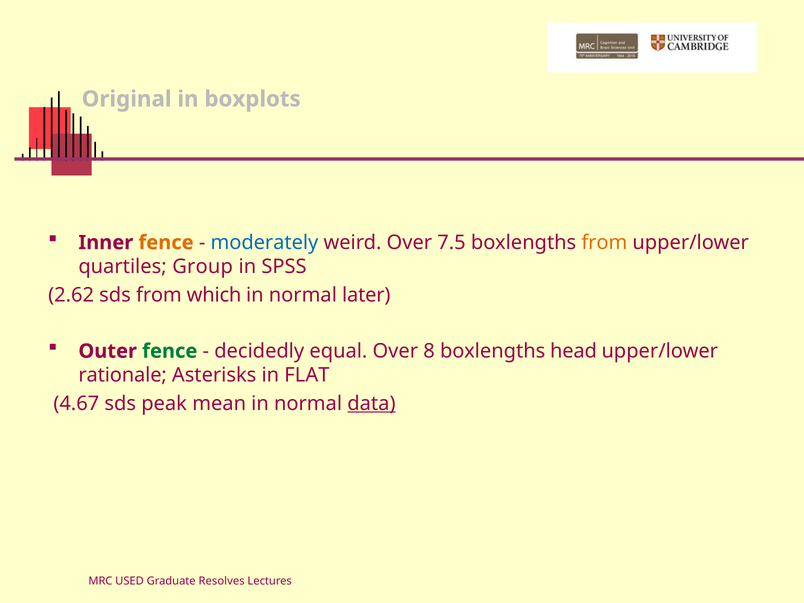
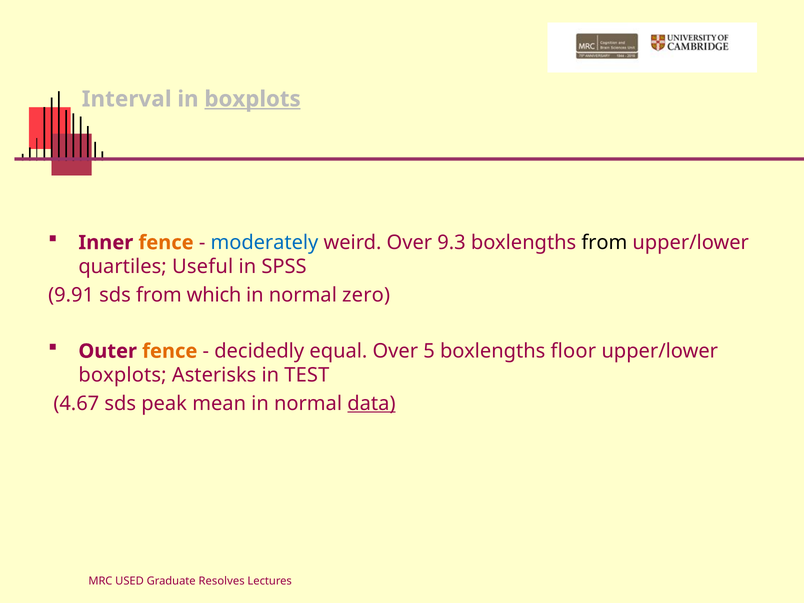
Original: Original -> Interval (127, 99)
boxplots underline: none -> present (253, 99)
7.5: 7.5 -> 9.3 (452, 243)
from colour: orange -> black (604, 243)
Group: Group -> Useful (203, 267)
2.62: 2.62 -> 9.91 (71, 295)
later: later -> zero (366, 295)
fence colour: green -> orange (170, 351)
8: 8 -> 5 (429, 351)
head: head -> floor (573, 351)
rationale: rationale -> boxplots (122, 375)
FLAT: FLAT -> TEST (307, 375)
